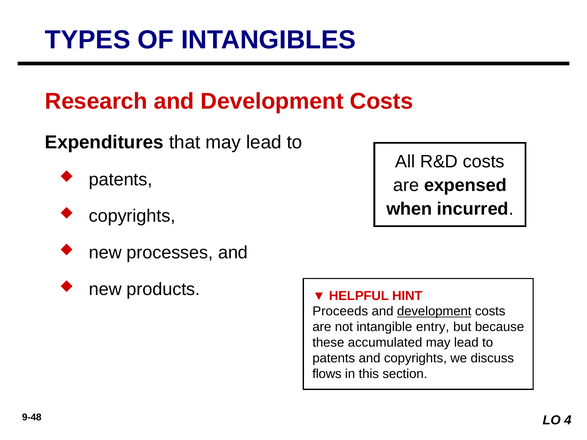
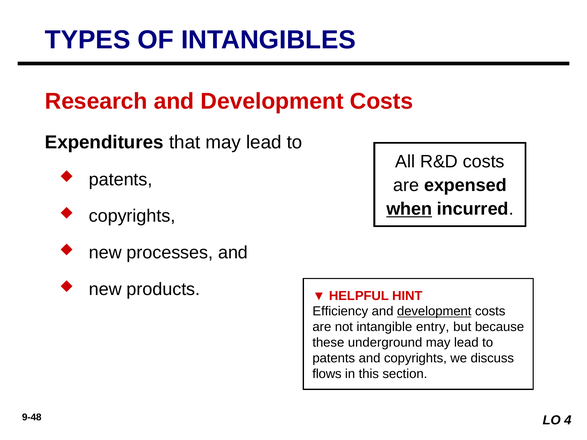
when underline: none -> present (409, 209)
Proceeds: Proceeds -> Efficiency (340, 312)
accumulated: accumulated -> underground (385, 343)
